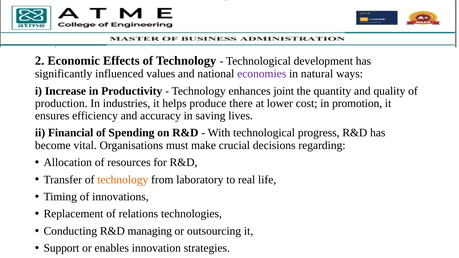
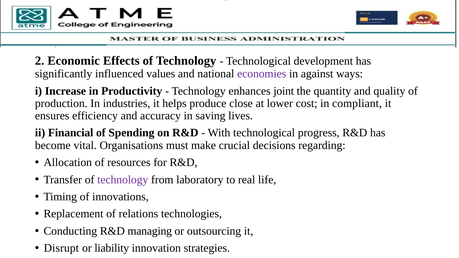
natural: natural -> against (317, 74)
there: there -> close (241, 103)
promotion: promotion -> compliant (357, 103)
technology colour: orange -> purple (123, 180)
Support: Support -> Disrupt (61, 248)
enables: enables -> liability (112, 248)
